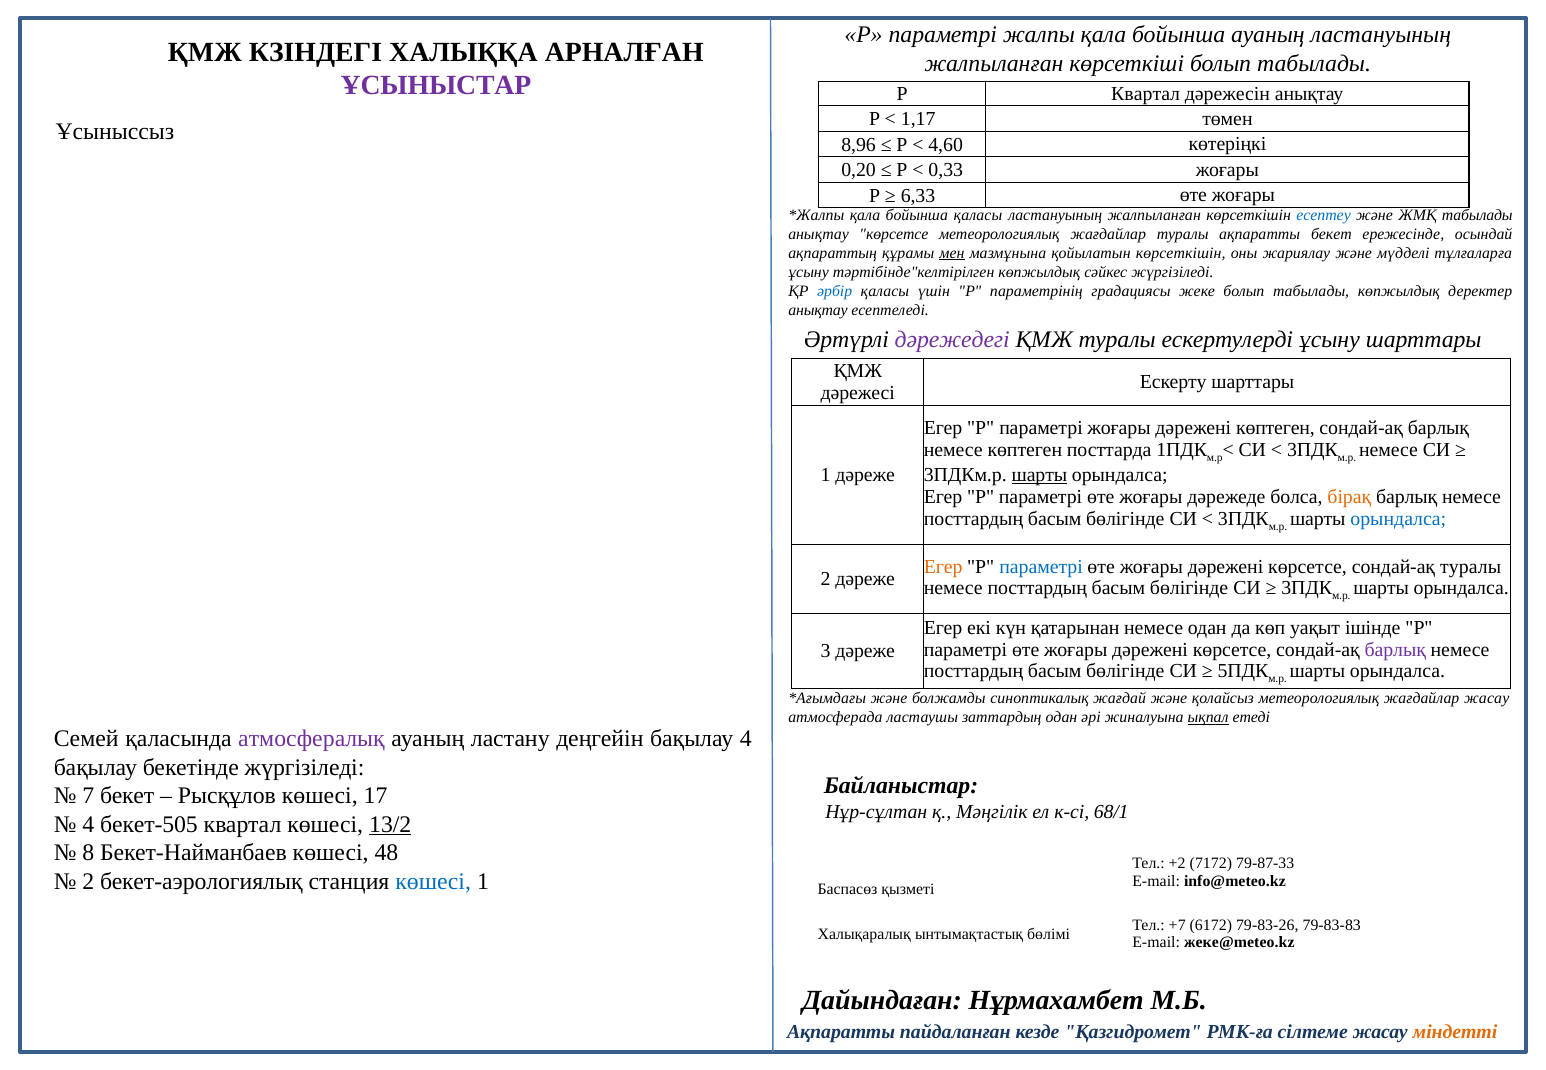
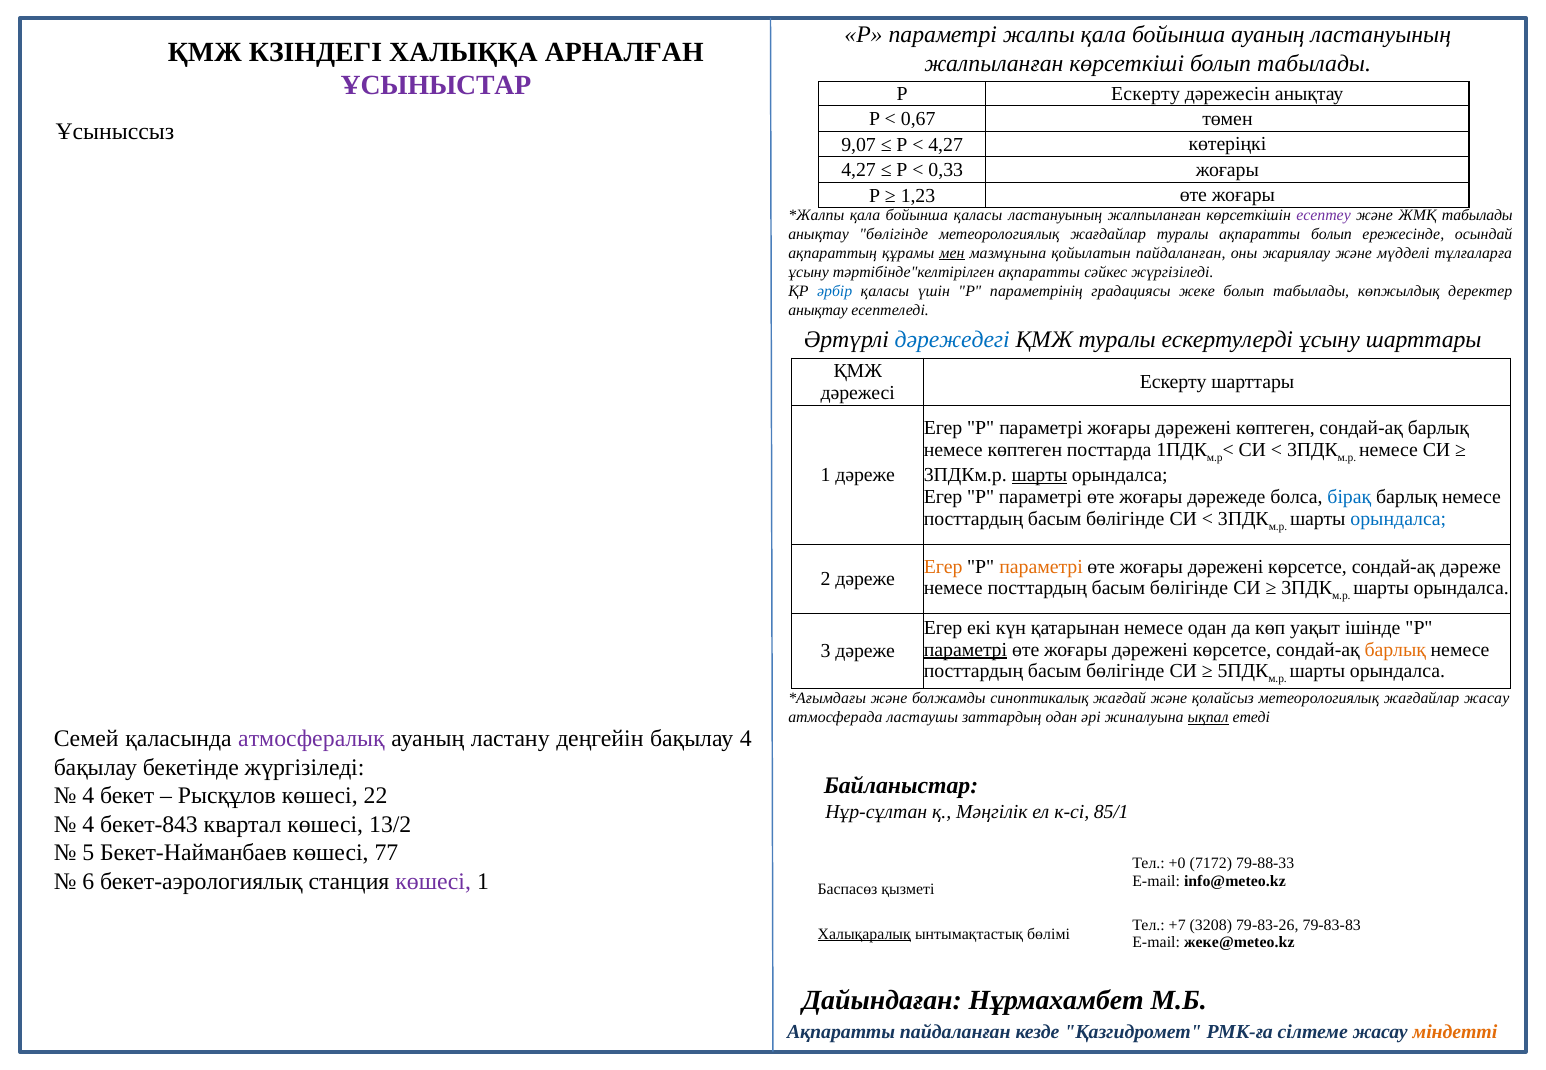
Р Квартал: Квартал -> Ескерту (1146, 94)
1,17: 1,17 -> 0,67 (918, 119)
8,96: 8,96 -> 9,07 (859, 145)
4,60: 4,60 -> 4,27 (946, 145)
0,20: 0,20 -> 4,27 (859, 170)
6,33: 6,33 -> 1,23 (918, 196)
есептеу colour: blue -> purple (1324, 215)
анықтау көрсетсе: көрсетсе -> бөлігінде (894, 234)
ақпаратты бекет: бекет -> болып (1331, 234)
қойылатын көрсеткішін: көрсеткішін -> пайдаланған (1181, 253)
тәртібінде"келтірілген көпжылдық: көпжылдық -> ақпаратты (1039, 272)
дәрежедегі colour: purple -> blue (952, 340)
бірақ colour: orange -> blue (1349, 497)
параметрі colour: blue -> orange (1041, 567)
сондай-ақ туралы: туралы -> дәреже (1471, 567)
параметрі underline: none -> present (965, 650)
барлық colour: purple -> orange (1395, 650)
7: 7 -> 4 (88, 796)
17: 17 -> 22 (376, 796)
68/1: 68/1 -> 85/1 (1111, 812)
бекет-505: бекет-505 -> бекет-843 (149, 824)
13/2 underline: present -> none (390, 824)
8: 8 -> 5 (88, 853)
48: 48 -> 77 (386, 853)
+2: +2 -> +0 (1177, 863)
79-87-33: 79-87-33 -> 79-88-33 (1265, 863)
2: 2 -> 6 (88, 882)
көшесі colour: blue -> purple (433, 882)
6172: 6172 -> 3208 (1211, 925)
Халықаралық underline: none -> present (864, 934)
